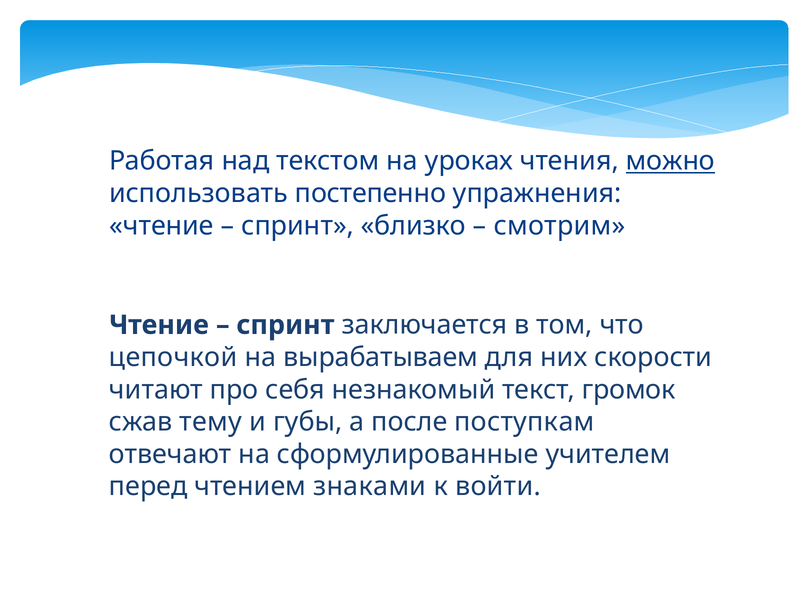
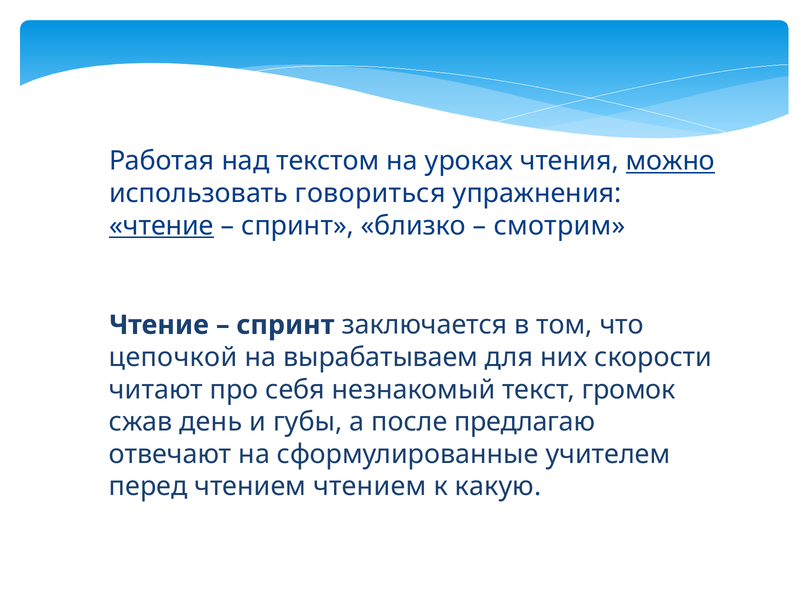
постепенно: постепенно -> говориться (370, 193)
чтение underline: none -> present (161, 226)
тему: тему -> день (211, 422)
поступкам: поступкам -> предлагаю (525, 422)
чтением знаками: знаками -> чтением (370, 487)
войти: войти -> какую (498, 487)
